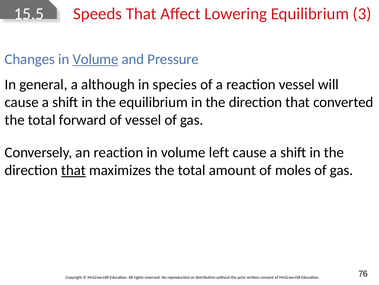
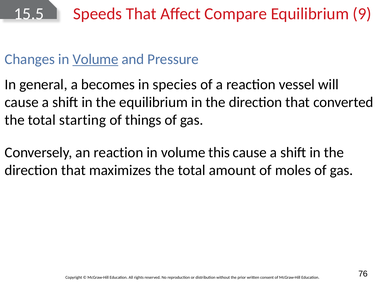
Lowering: Lowering -> Compare (236, 14)
3: 3 -> 9 (362, 14)
although: although -> becomes (108, 84)
forward: forward -> starting (83, 120)
of vessel: vessel -> things (143, 120)
left: left -> this (219, 152)
that underline: present -> none (74, 170)
